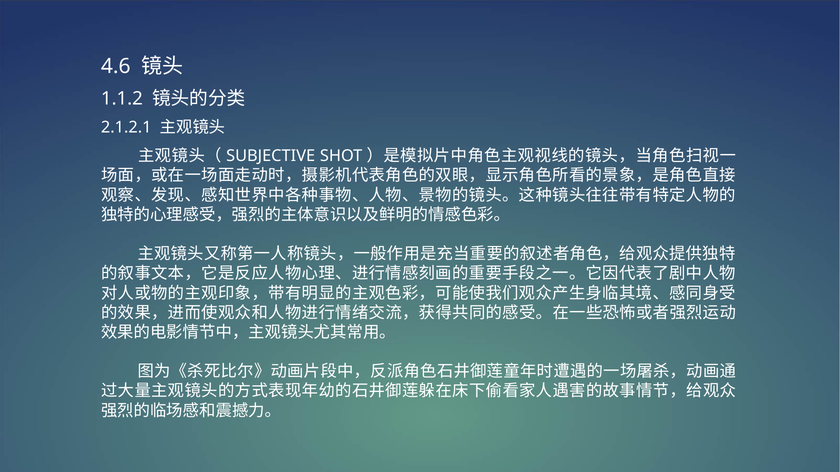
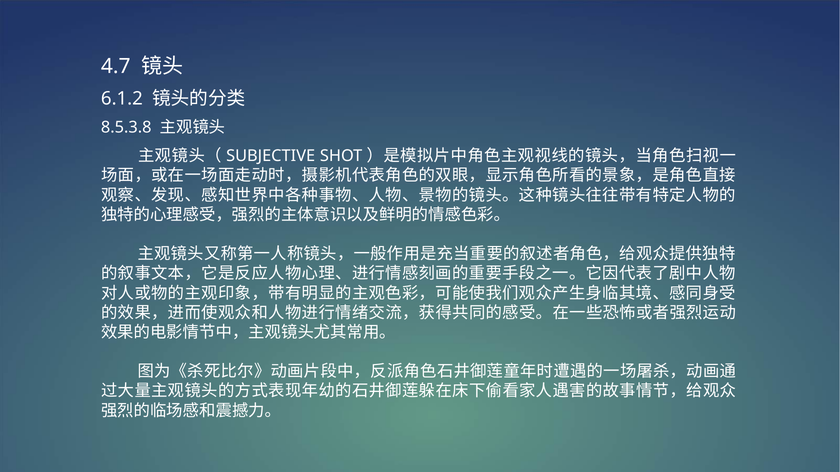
4.6: 4.6 -> 4.7 (116, 66)
1.1.2: 1.1.2 -> 6.1.2 (122, 99)
2.1.2.1: 2.1.2.1 -> 8.5.3.8 (126, 128)
